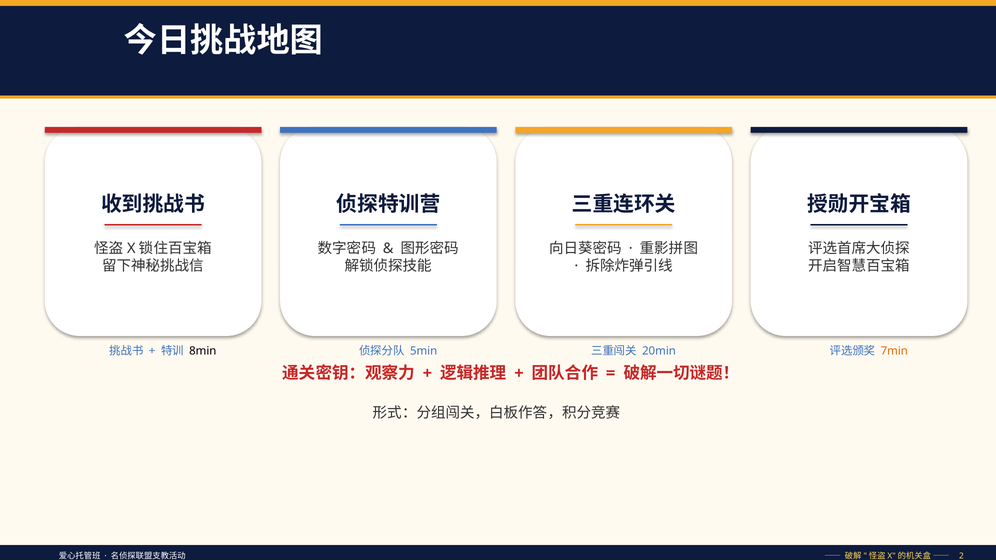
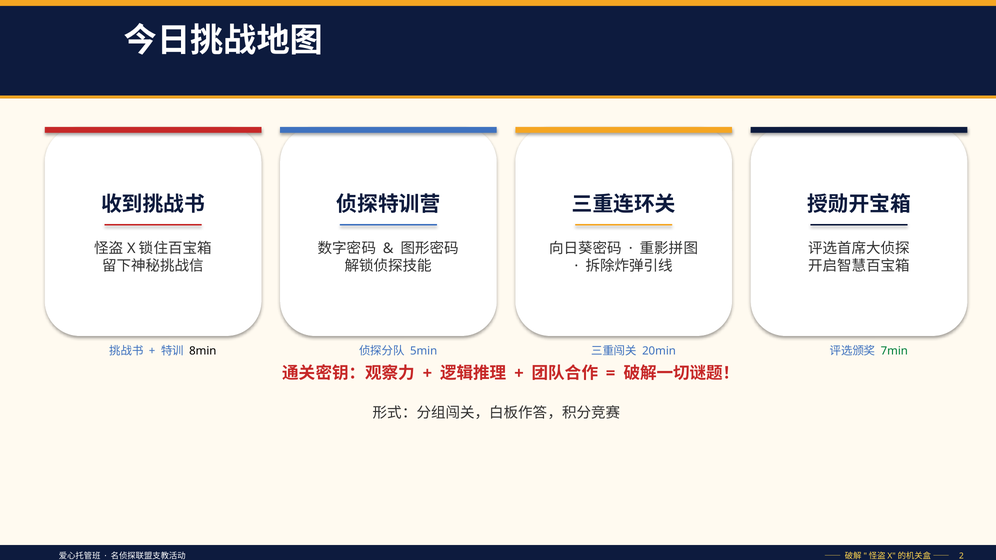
7min colour: orange -> green (894, 351)
